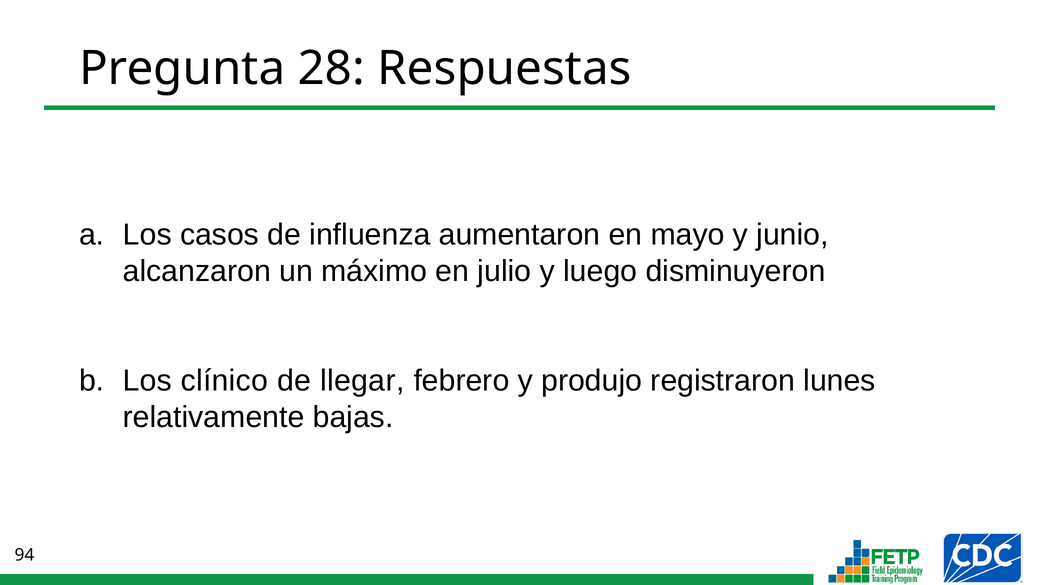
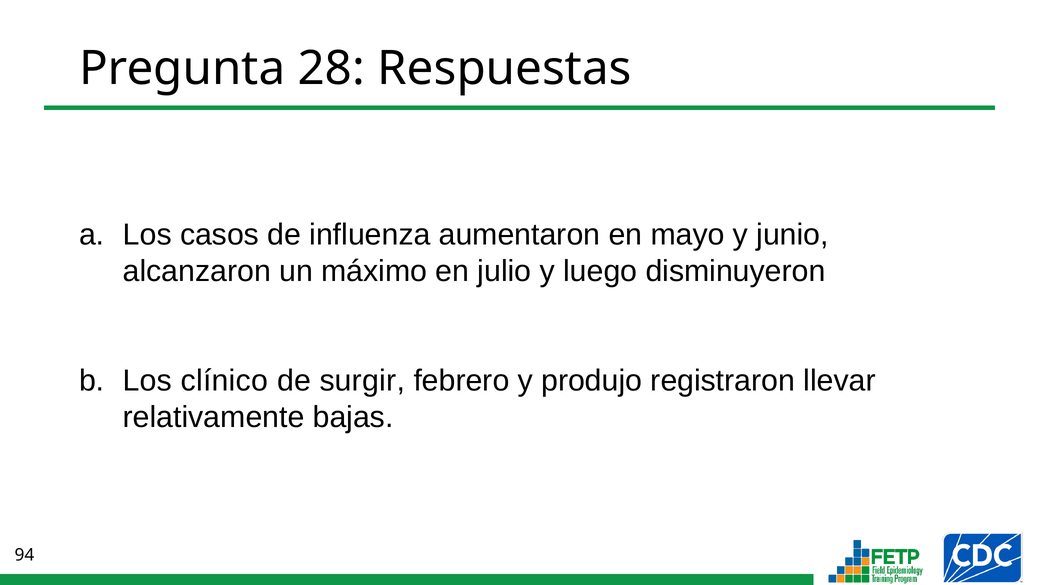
llegar: llegar -> surgir (362, 381)
lunes: lunes -> llevar (839, 381)
